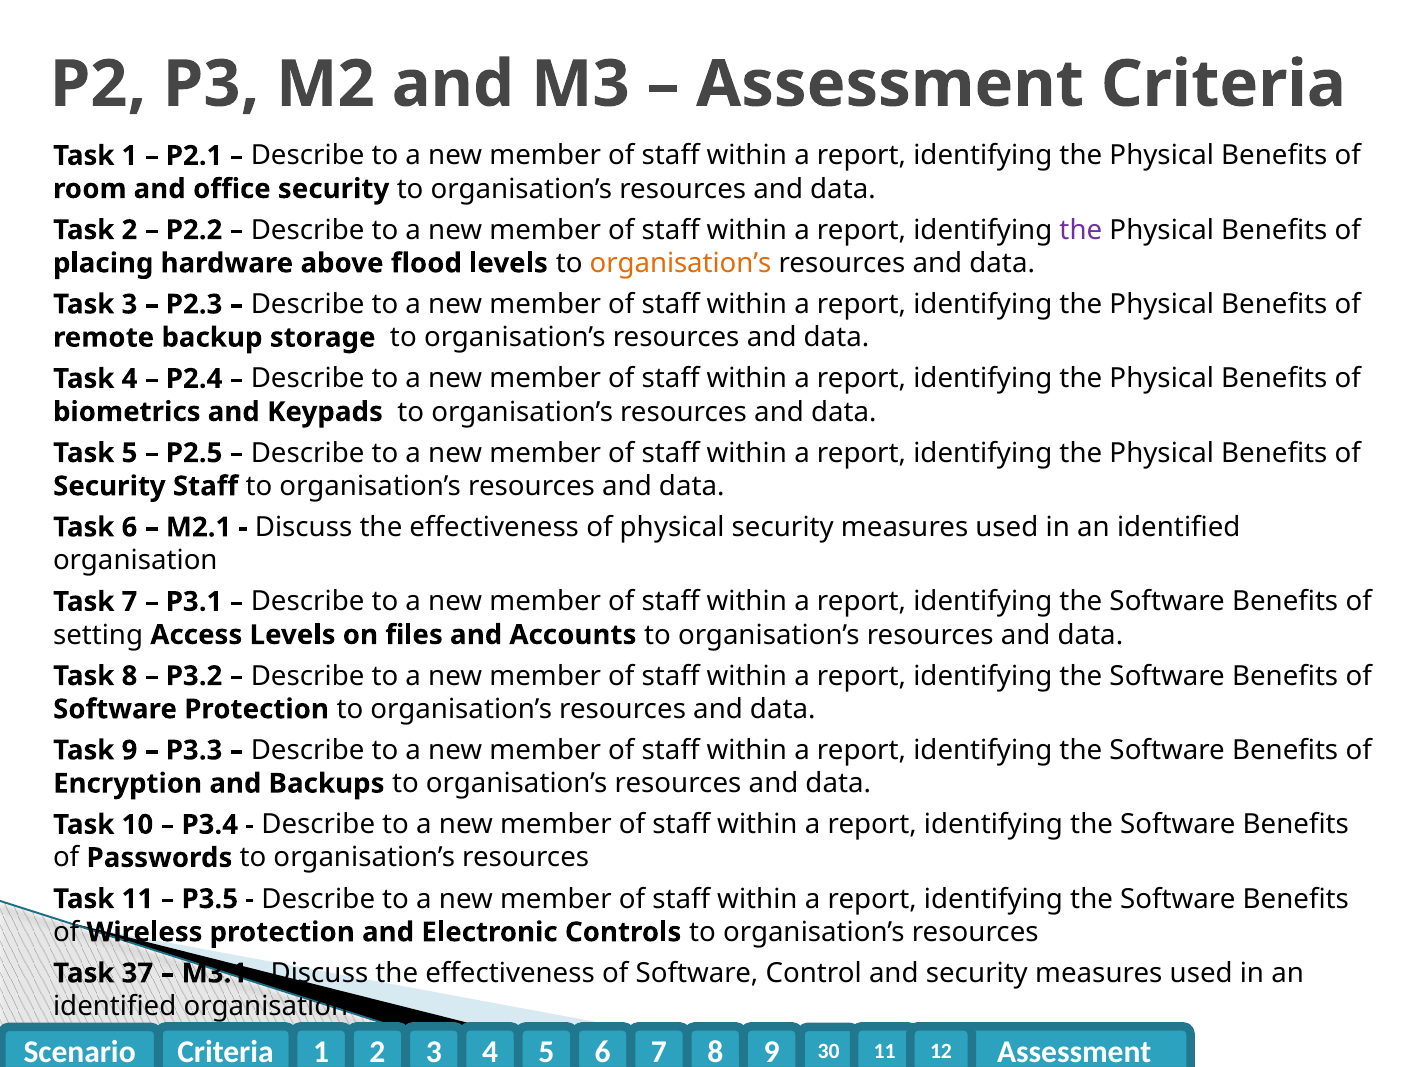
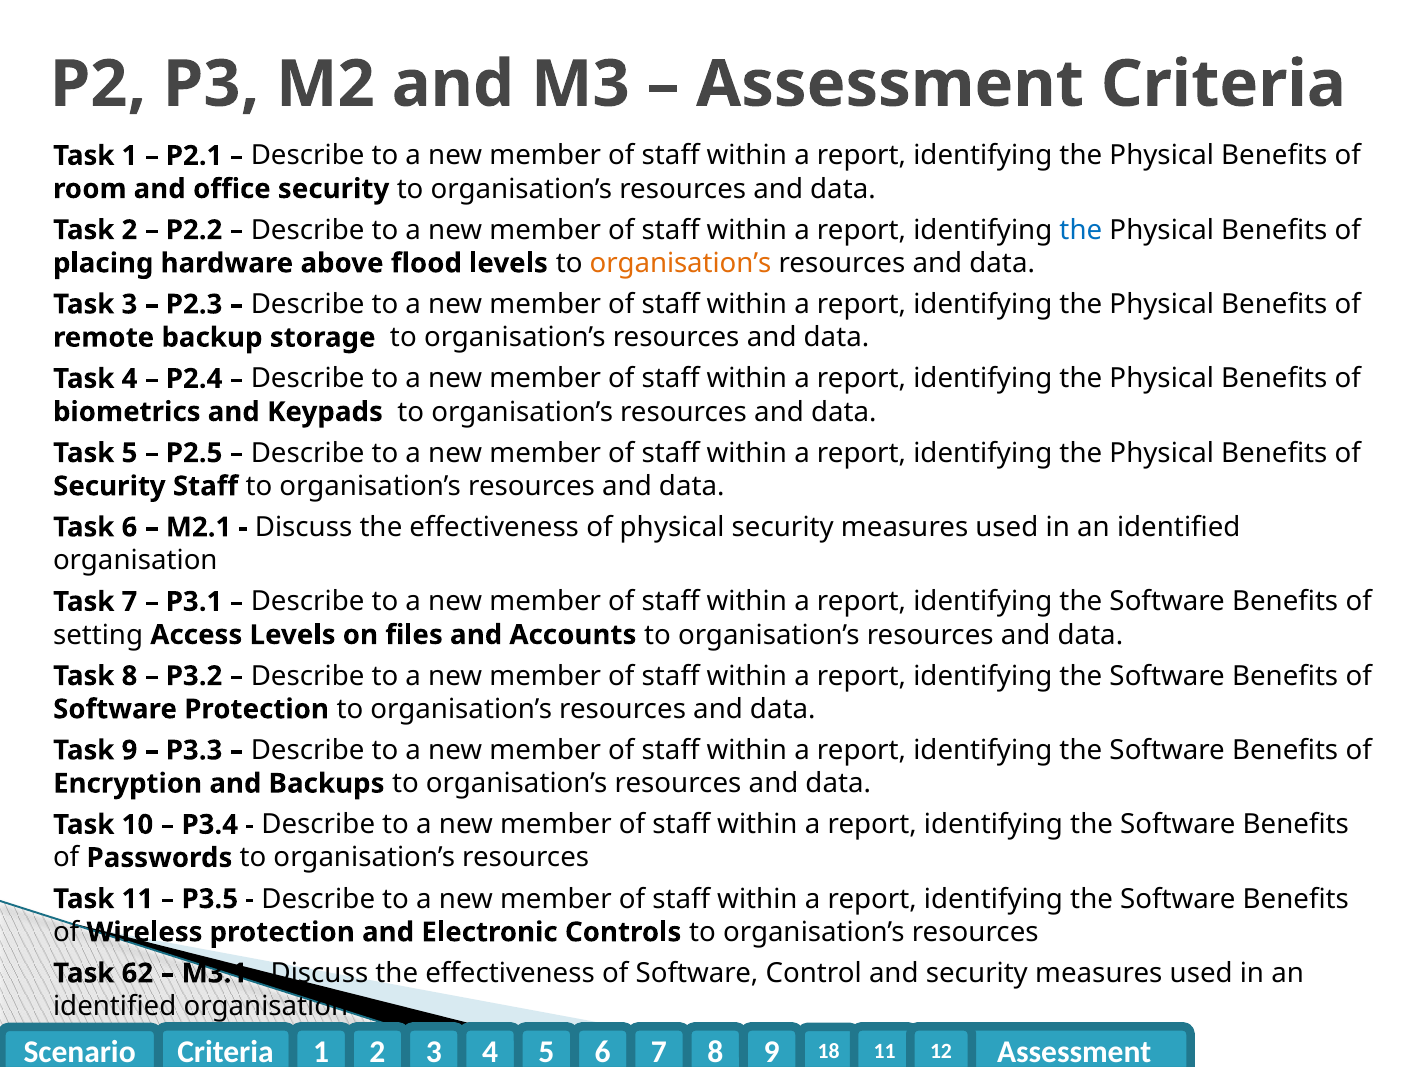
the colour: purple -> blue (1081, 230)
37: 37 -> 62 (137, 973)
30: 30 -> 18 (829, 1051)
